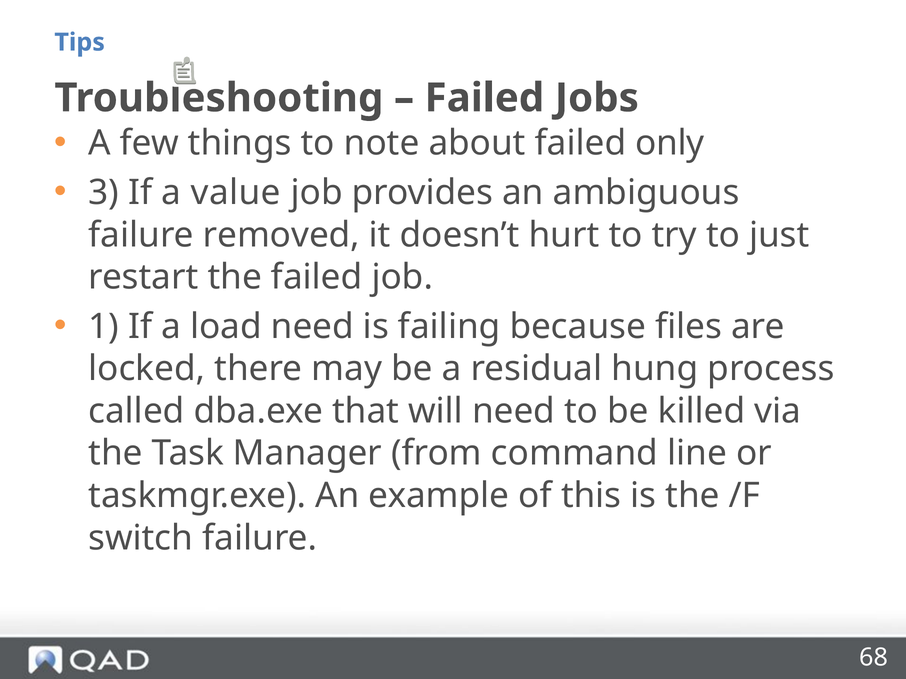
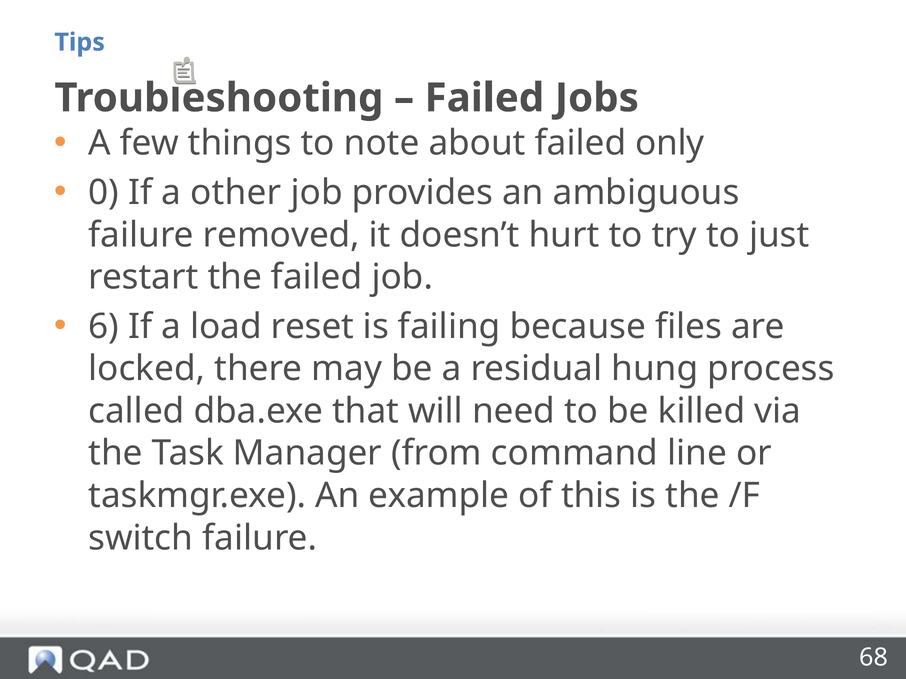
3: 3 -> 0 (104, 193)
value: value -> other (236, 193)
1: 1 -> 6 (104, 327)
load need: need -> reset (313, 327)
